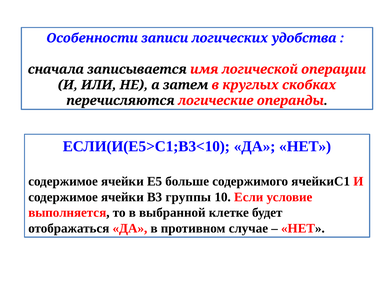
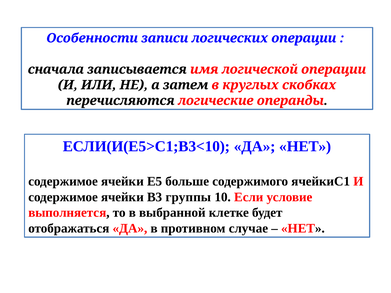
логических удобства: удобства -> операции (304, 38)
